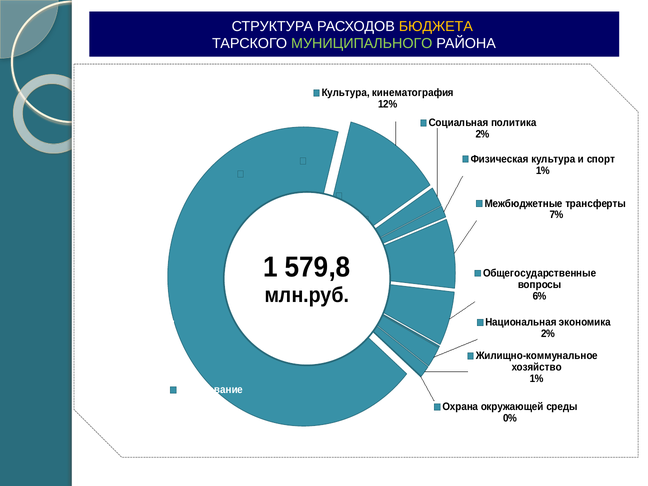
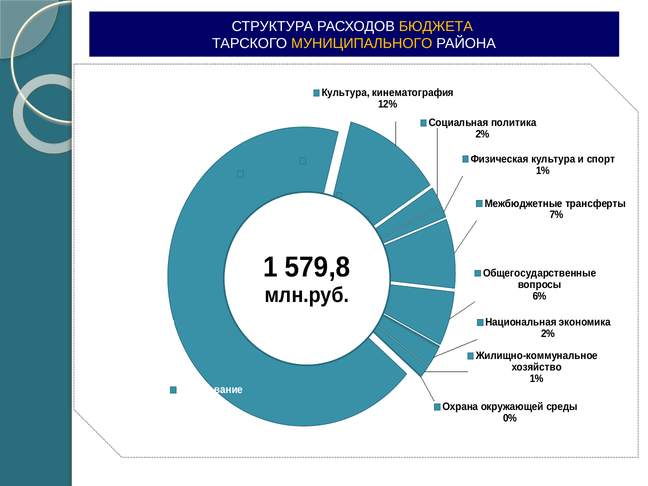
МУНИЦИПАЛЬНОГО colour: light green -> yellow (362, 44)
